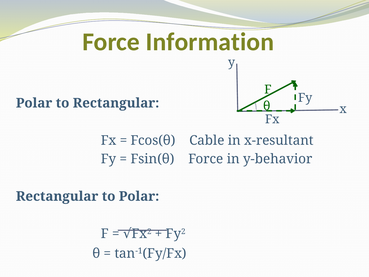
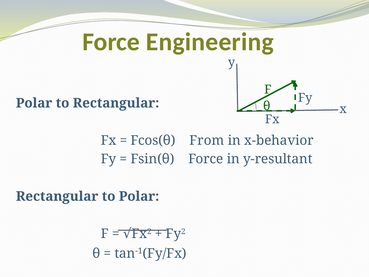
Information: Information -> Engineering (210, 42)
Cable: Cable -> From (207, 140)
x-resultant: x-resultant -> x-behavior (279, 140)
y-behavior: y-behavior -> y-resultant (278, 159)
